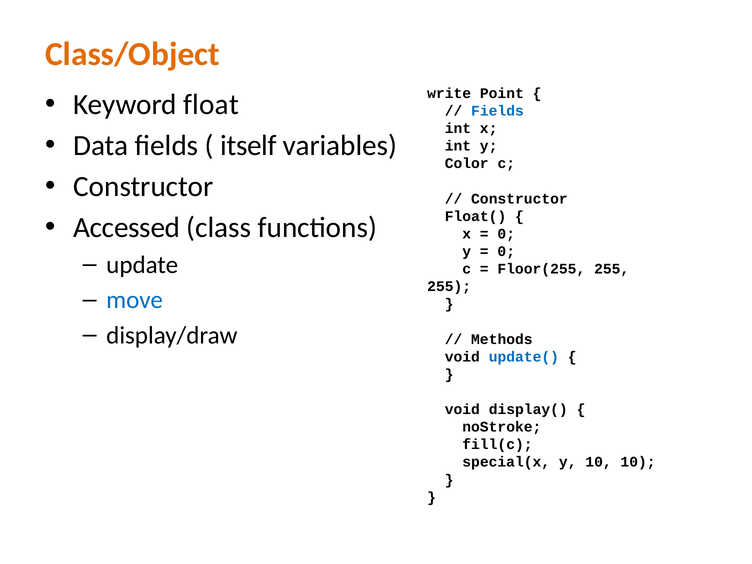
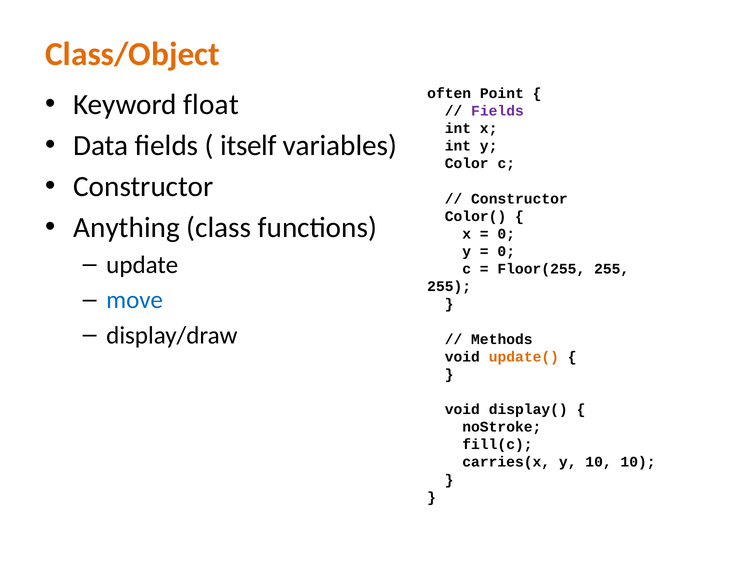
write: write -> often (449, 93)
Fields colour: blue -> purple (497, 111)
Float(: Float( -> Color( (476, 216)
Accessed: Accessed -> Anything (127, 228)
update( colour: blue -> orange (524, 357)
special(x: special(x -> carries(x (506, 462)
